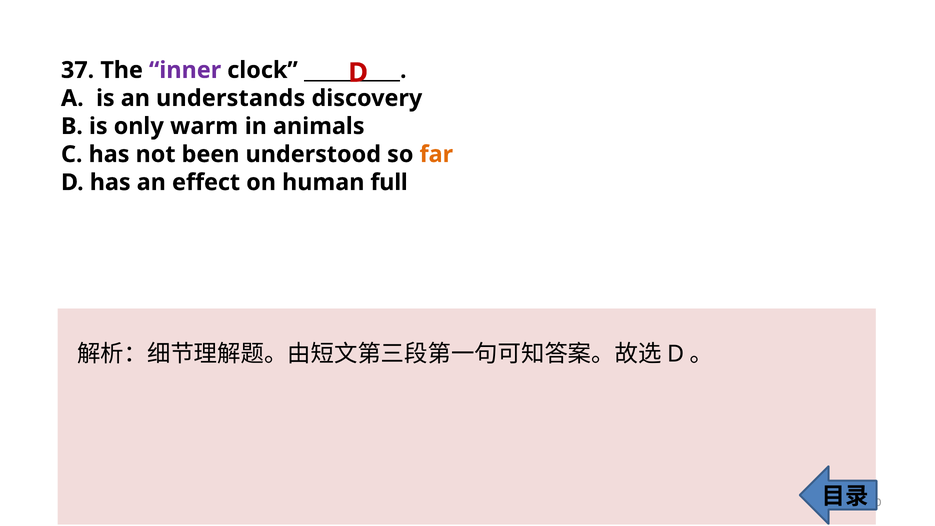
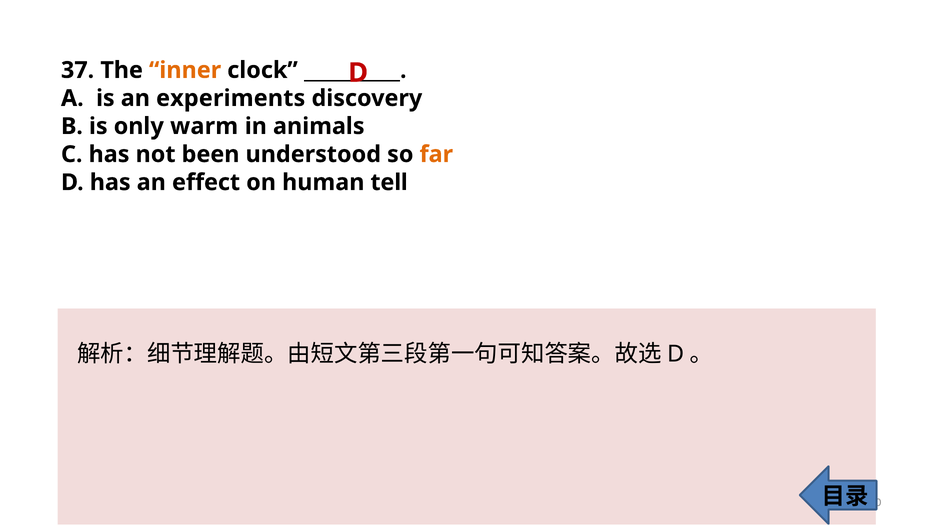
inner colour: purple -> orange (185, 70)
understands: understands -> experiments (231, 98)
full: full -> tell (389, 182)
